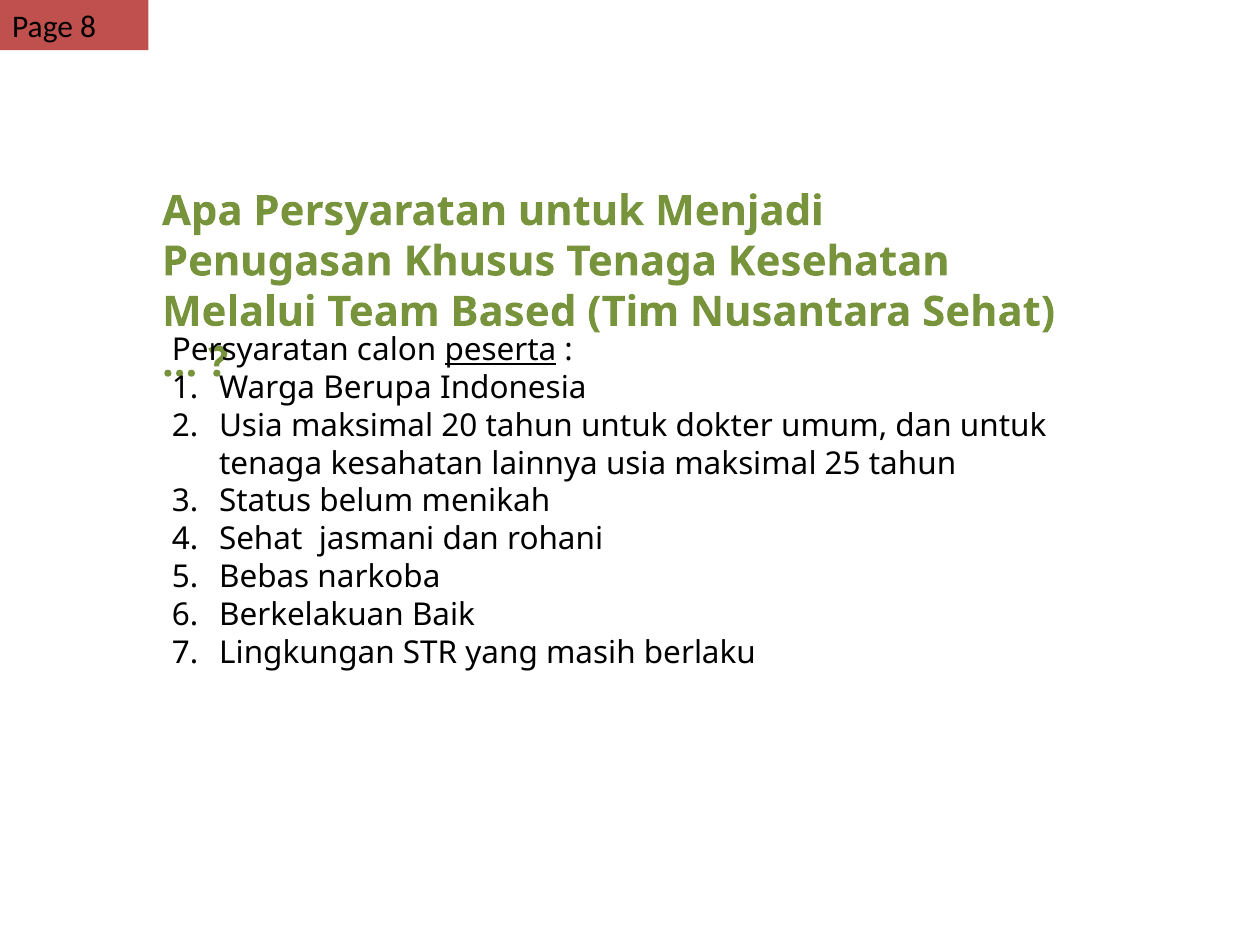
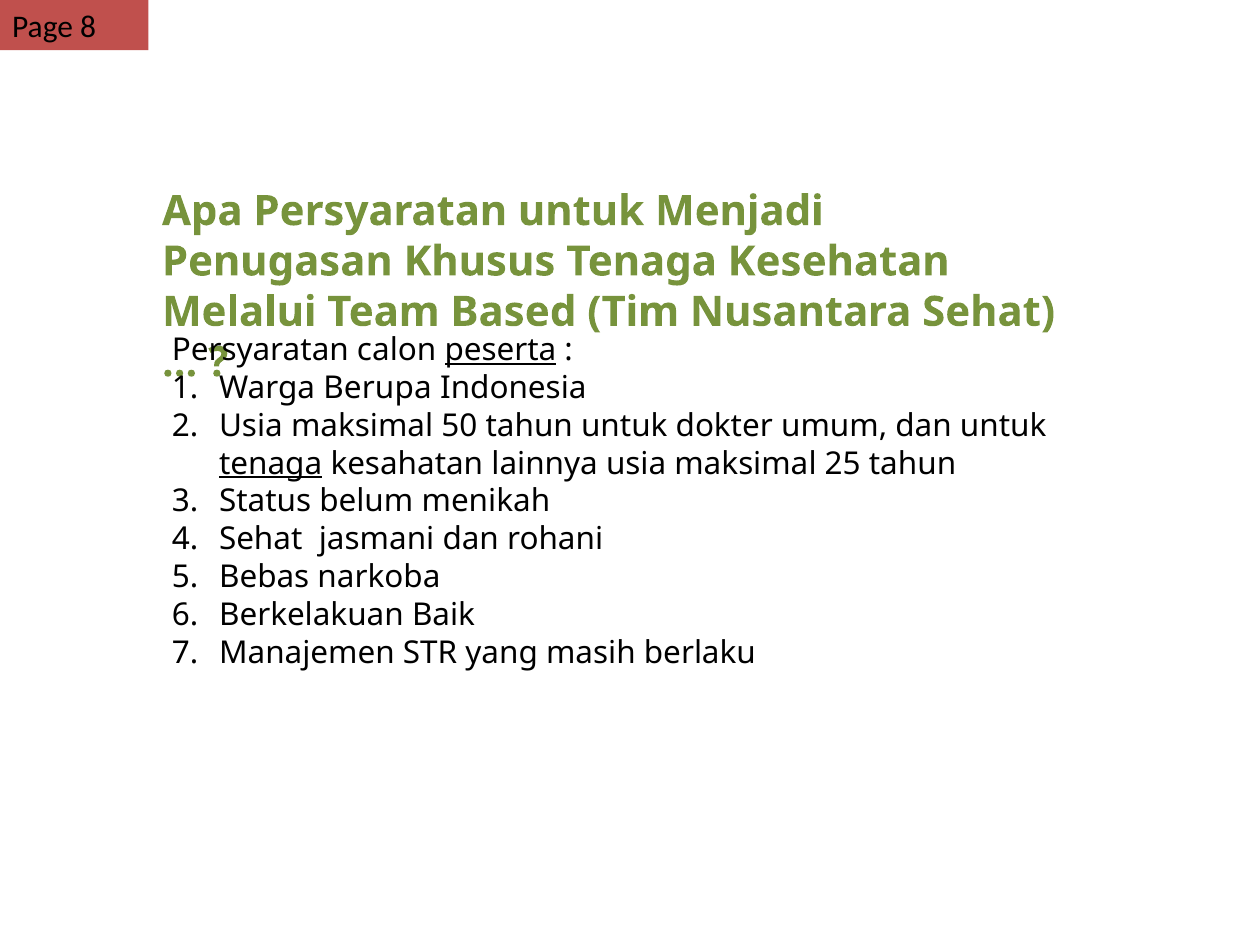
20: 20 -> 50 (459, 426)
tenaga underline: none -> present (271, 464)
Lingkungan: Lingkungan -> Manajemen (307, 653)
